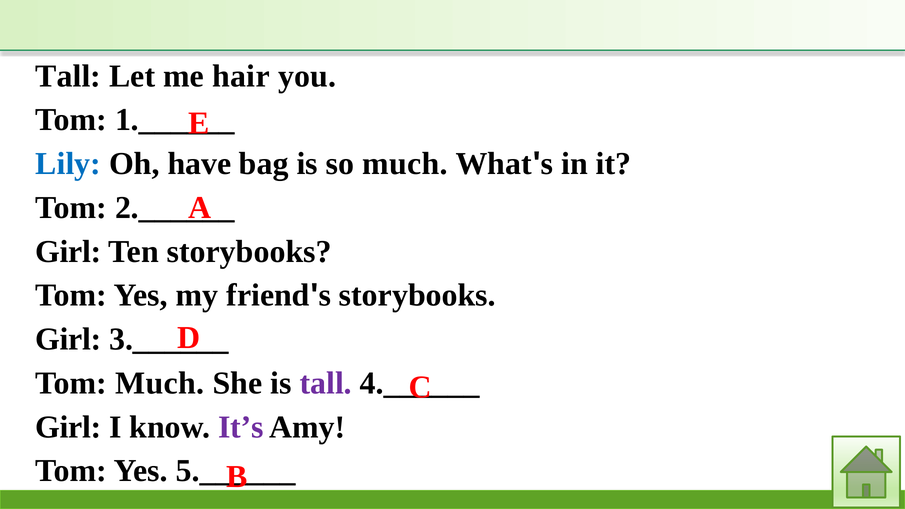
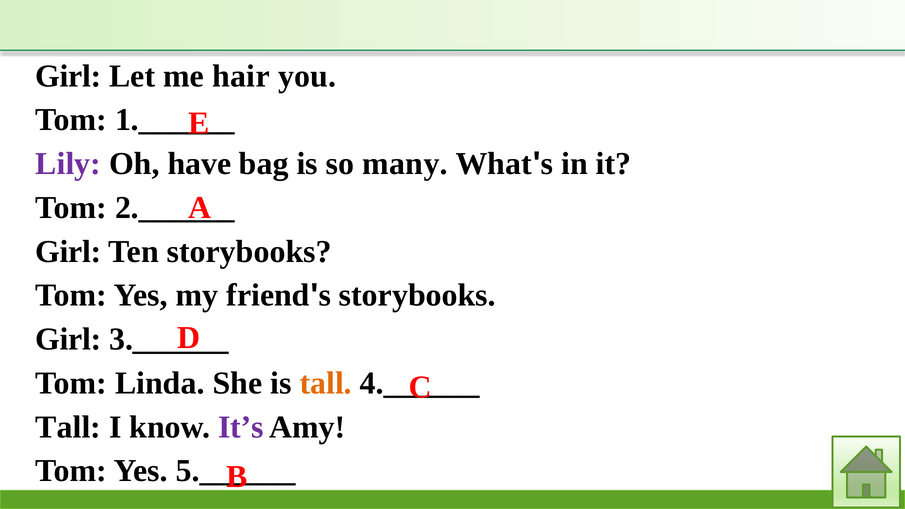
Tall: Tall -> Girl (68, 76)
Lily colour: blue -> purple (68, 164)
so much: much -> many (405, 164)
Tom Much: Much -> Linda (160, 383)
tall colour: purple -> orange (326, 383)
Girl: Girl -> Tall (68, 427)
